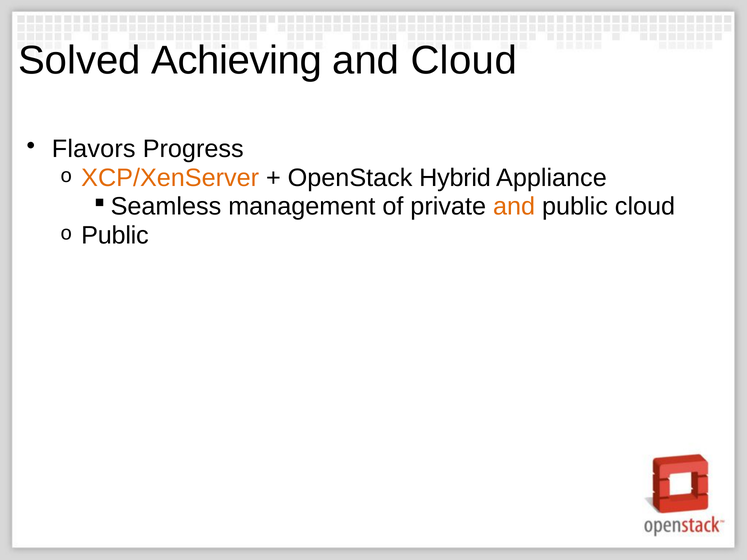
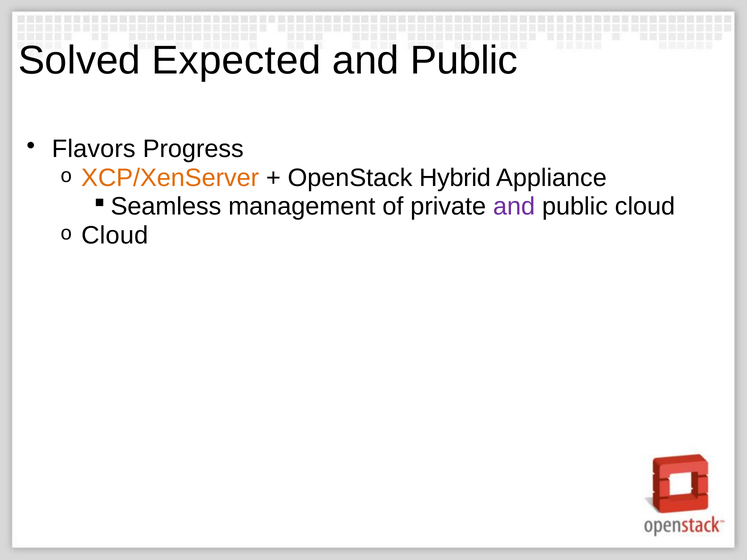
Achieving: Achieving -> Expected (236, 61)
Cloud: Cloud -> Public (464, 61)
and colour: orange -> purple (514, 207)
Public: Public -> Cloud (115, 235)
